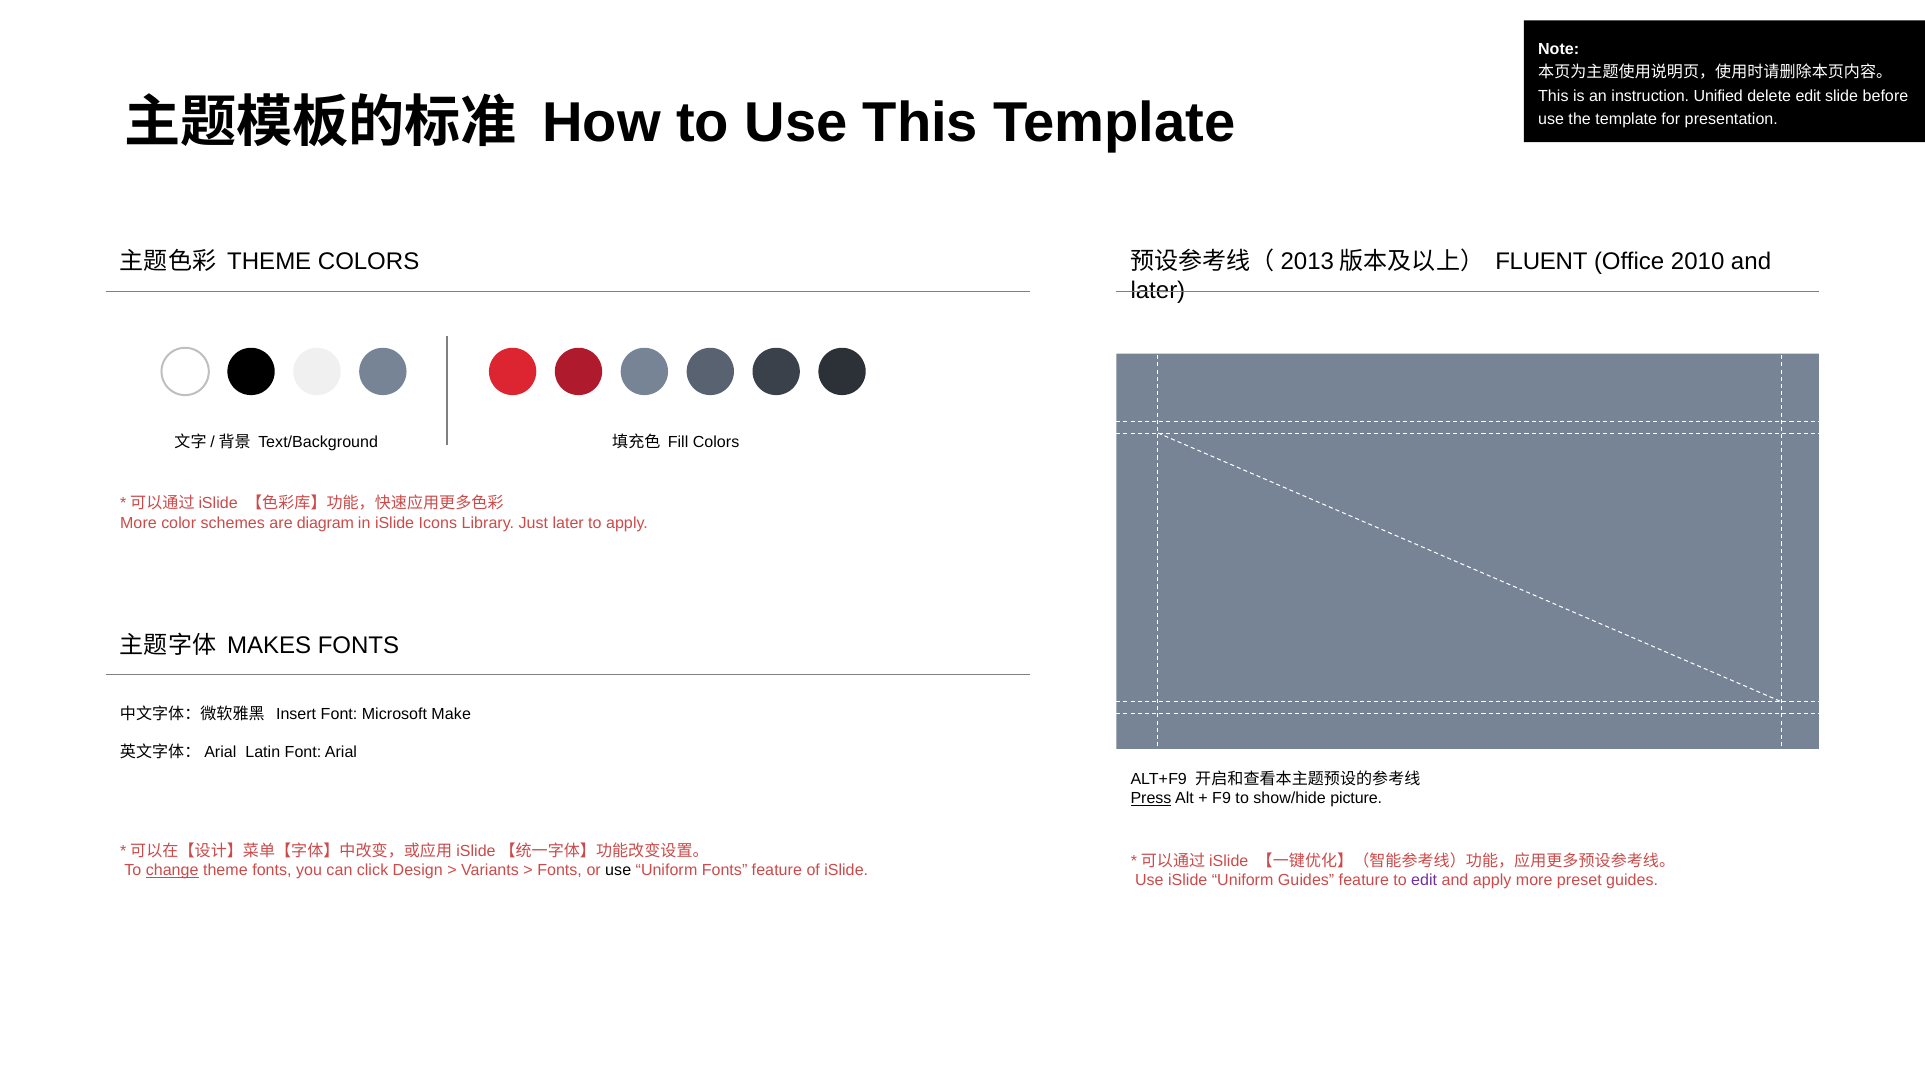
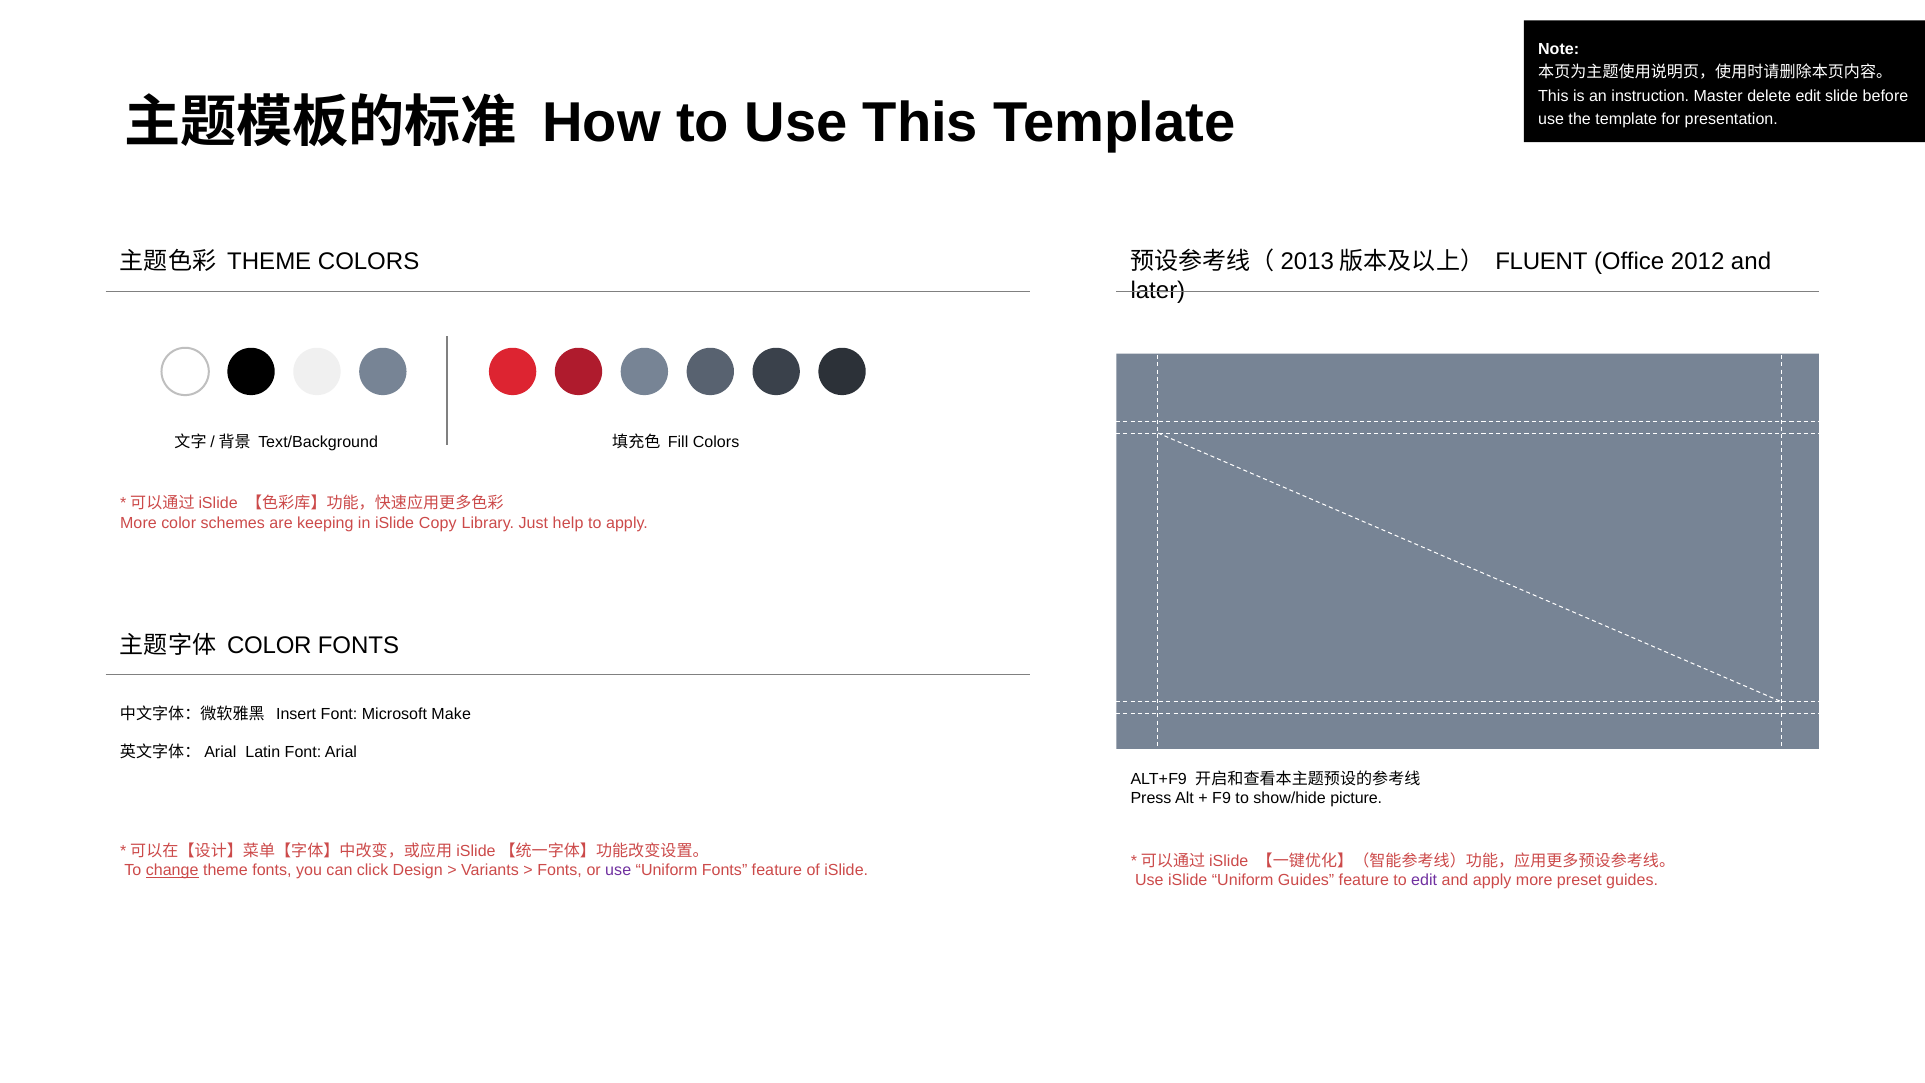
Unified: Unified -> Master (1718, 96)
2010: 2010 -> 2012 (1698, 262)
diagram: diagram -> keeping (325, 523)
Icons: Icons -> Copy (438, 523)
Just later: later -> help (568, 523)
MAKES: MAKES -> COLOR (269, 646)
Press underline: present -> none (1151, 798)
use colour: black -> purple (618, 870)
